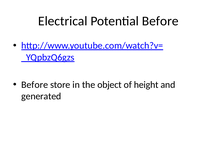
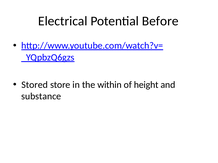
Before: Before -> Stored (35, 85)
object: object -> within (110, 85)
generated: generated -> substance (41, 97)
